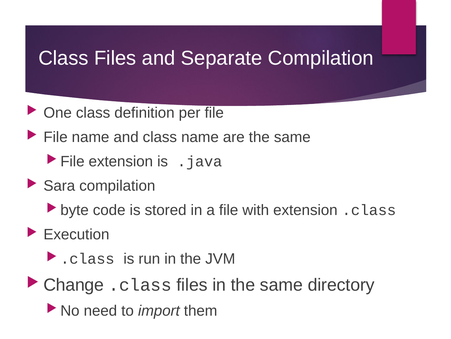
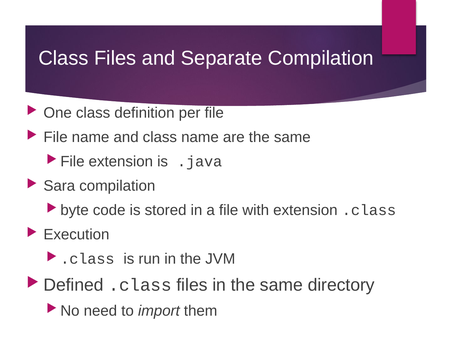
Change: Change -> Defined (74, 284)
